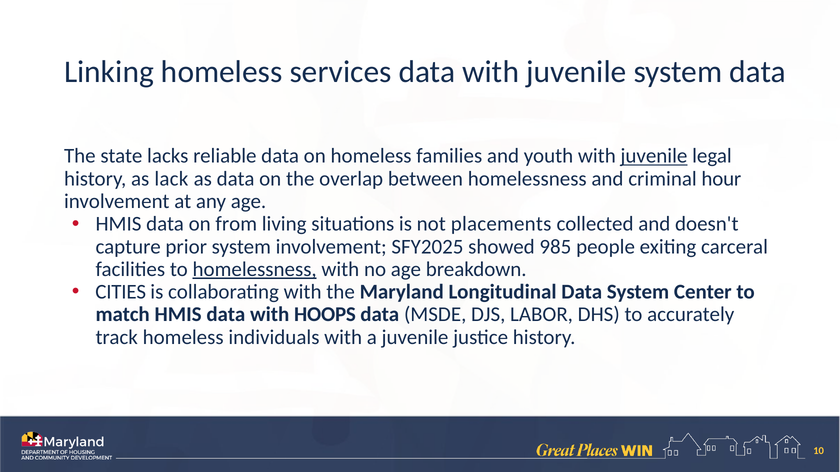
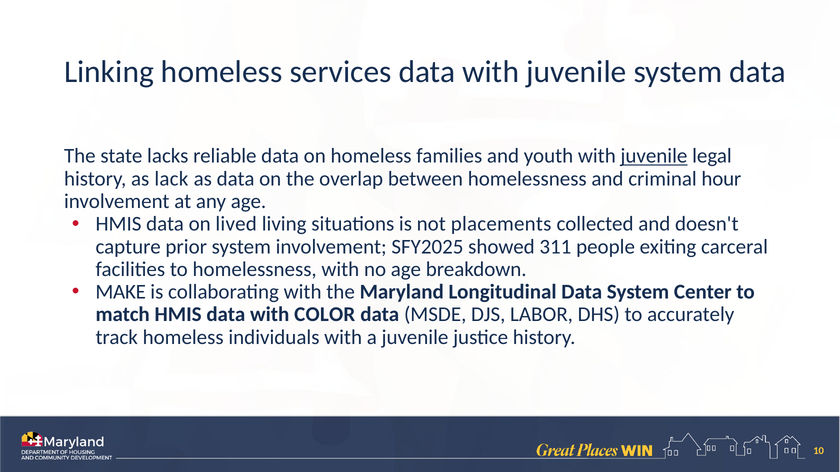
from: from -> lived (236, 224)
985: 985 -> 311 (555, 247)
homelessness underline: present -> none (255, 270)
CITIES: CITIES -> MAKE (121, 292)
HOOPS: HOOPS -> COLOR (325, 315)
